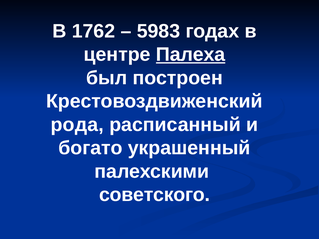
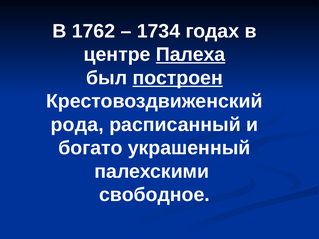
5983: 5983 -> 1734 (158, 31)
построен underline: none -> present (178, 78)
советского: советского -> свободное (154, 195)
